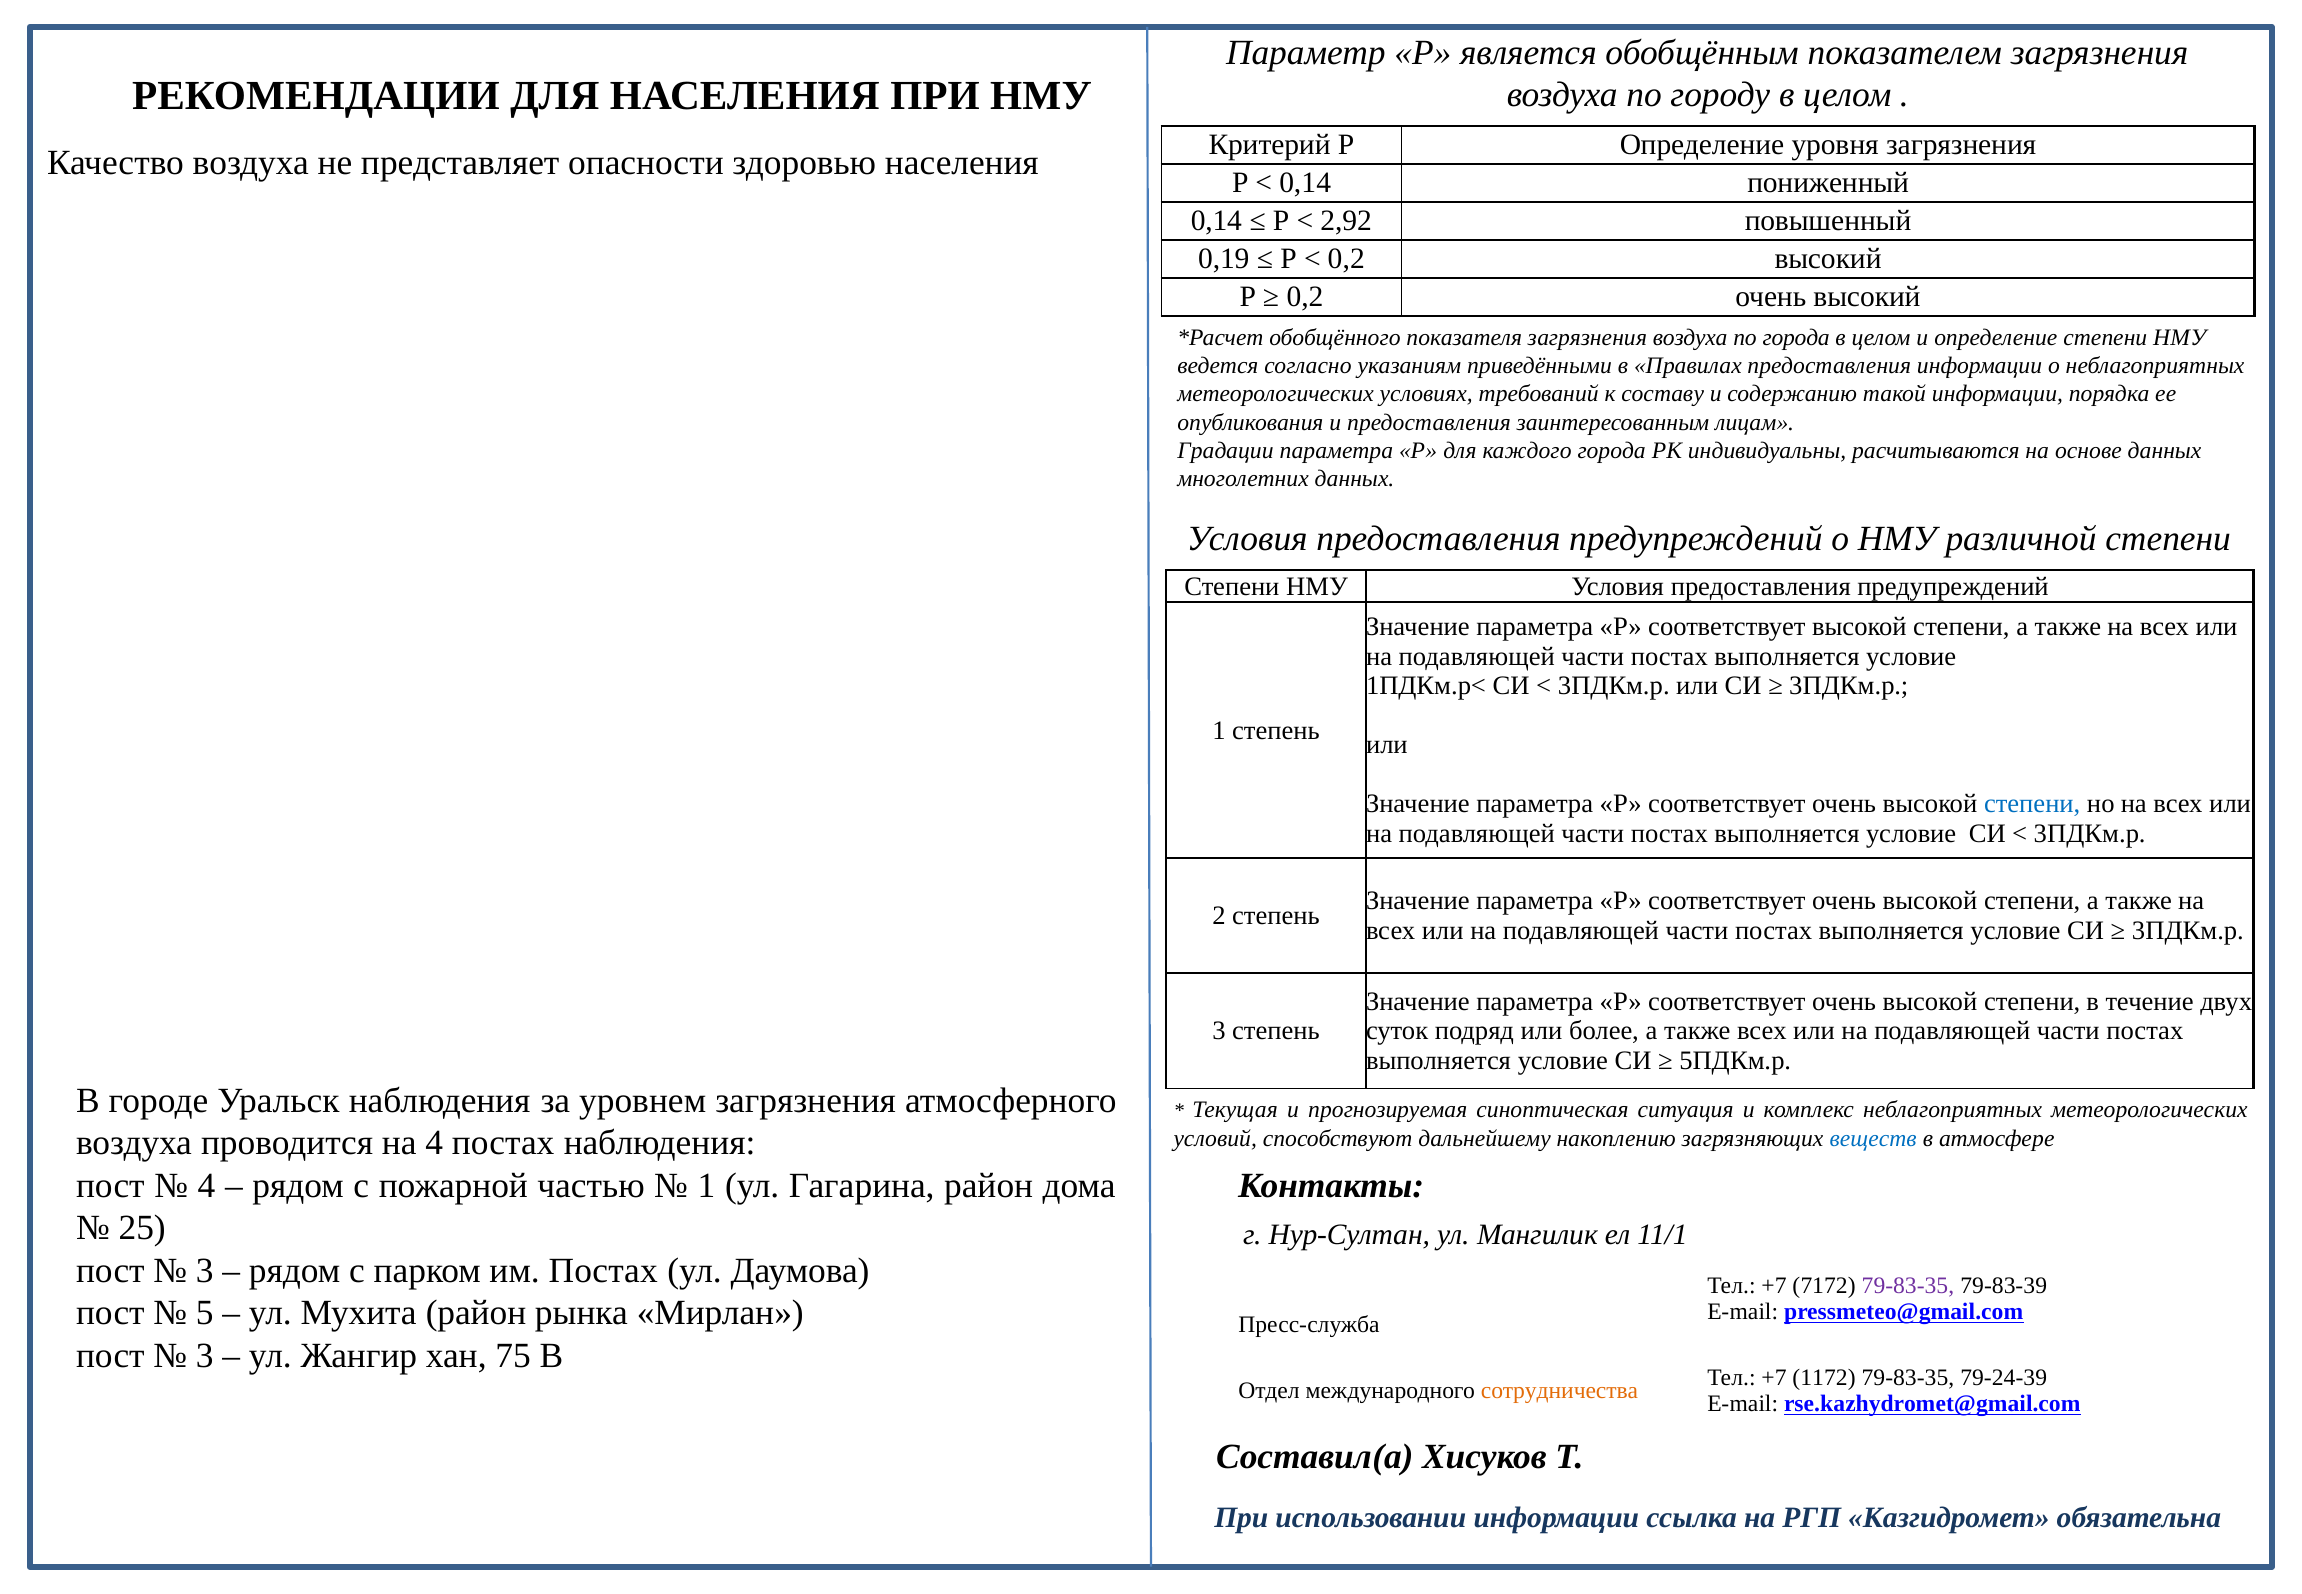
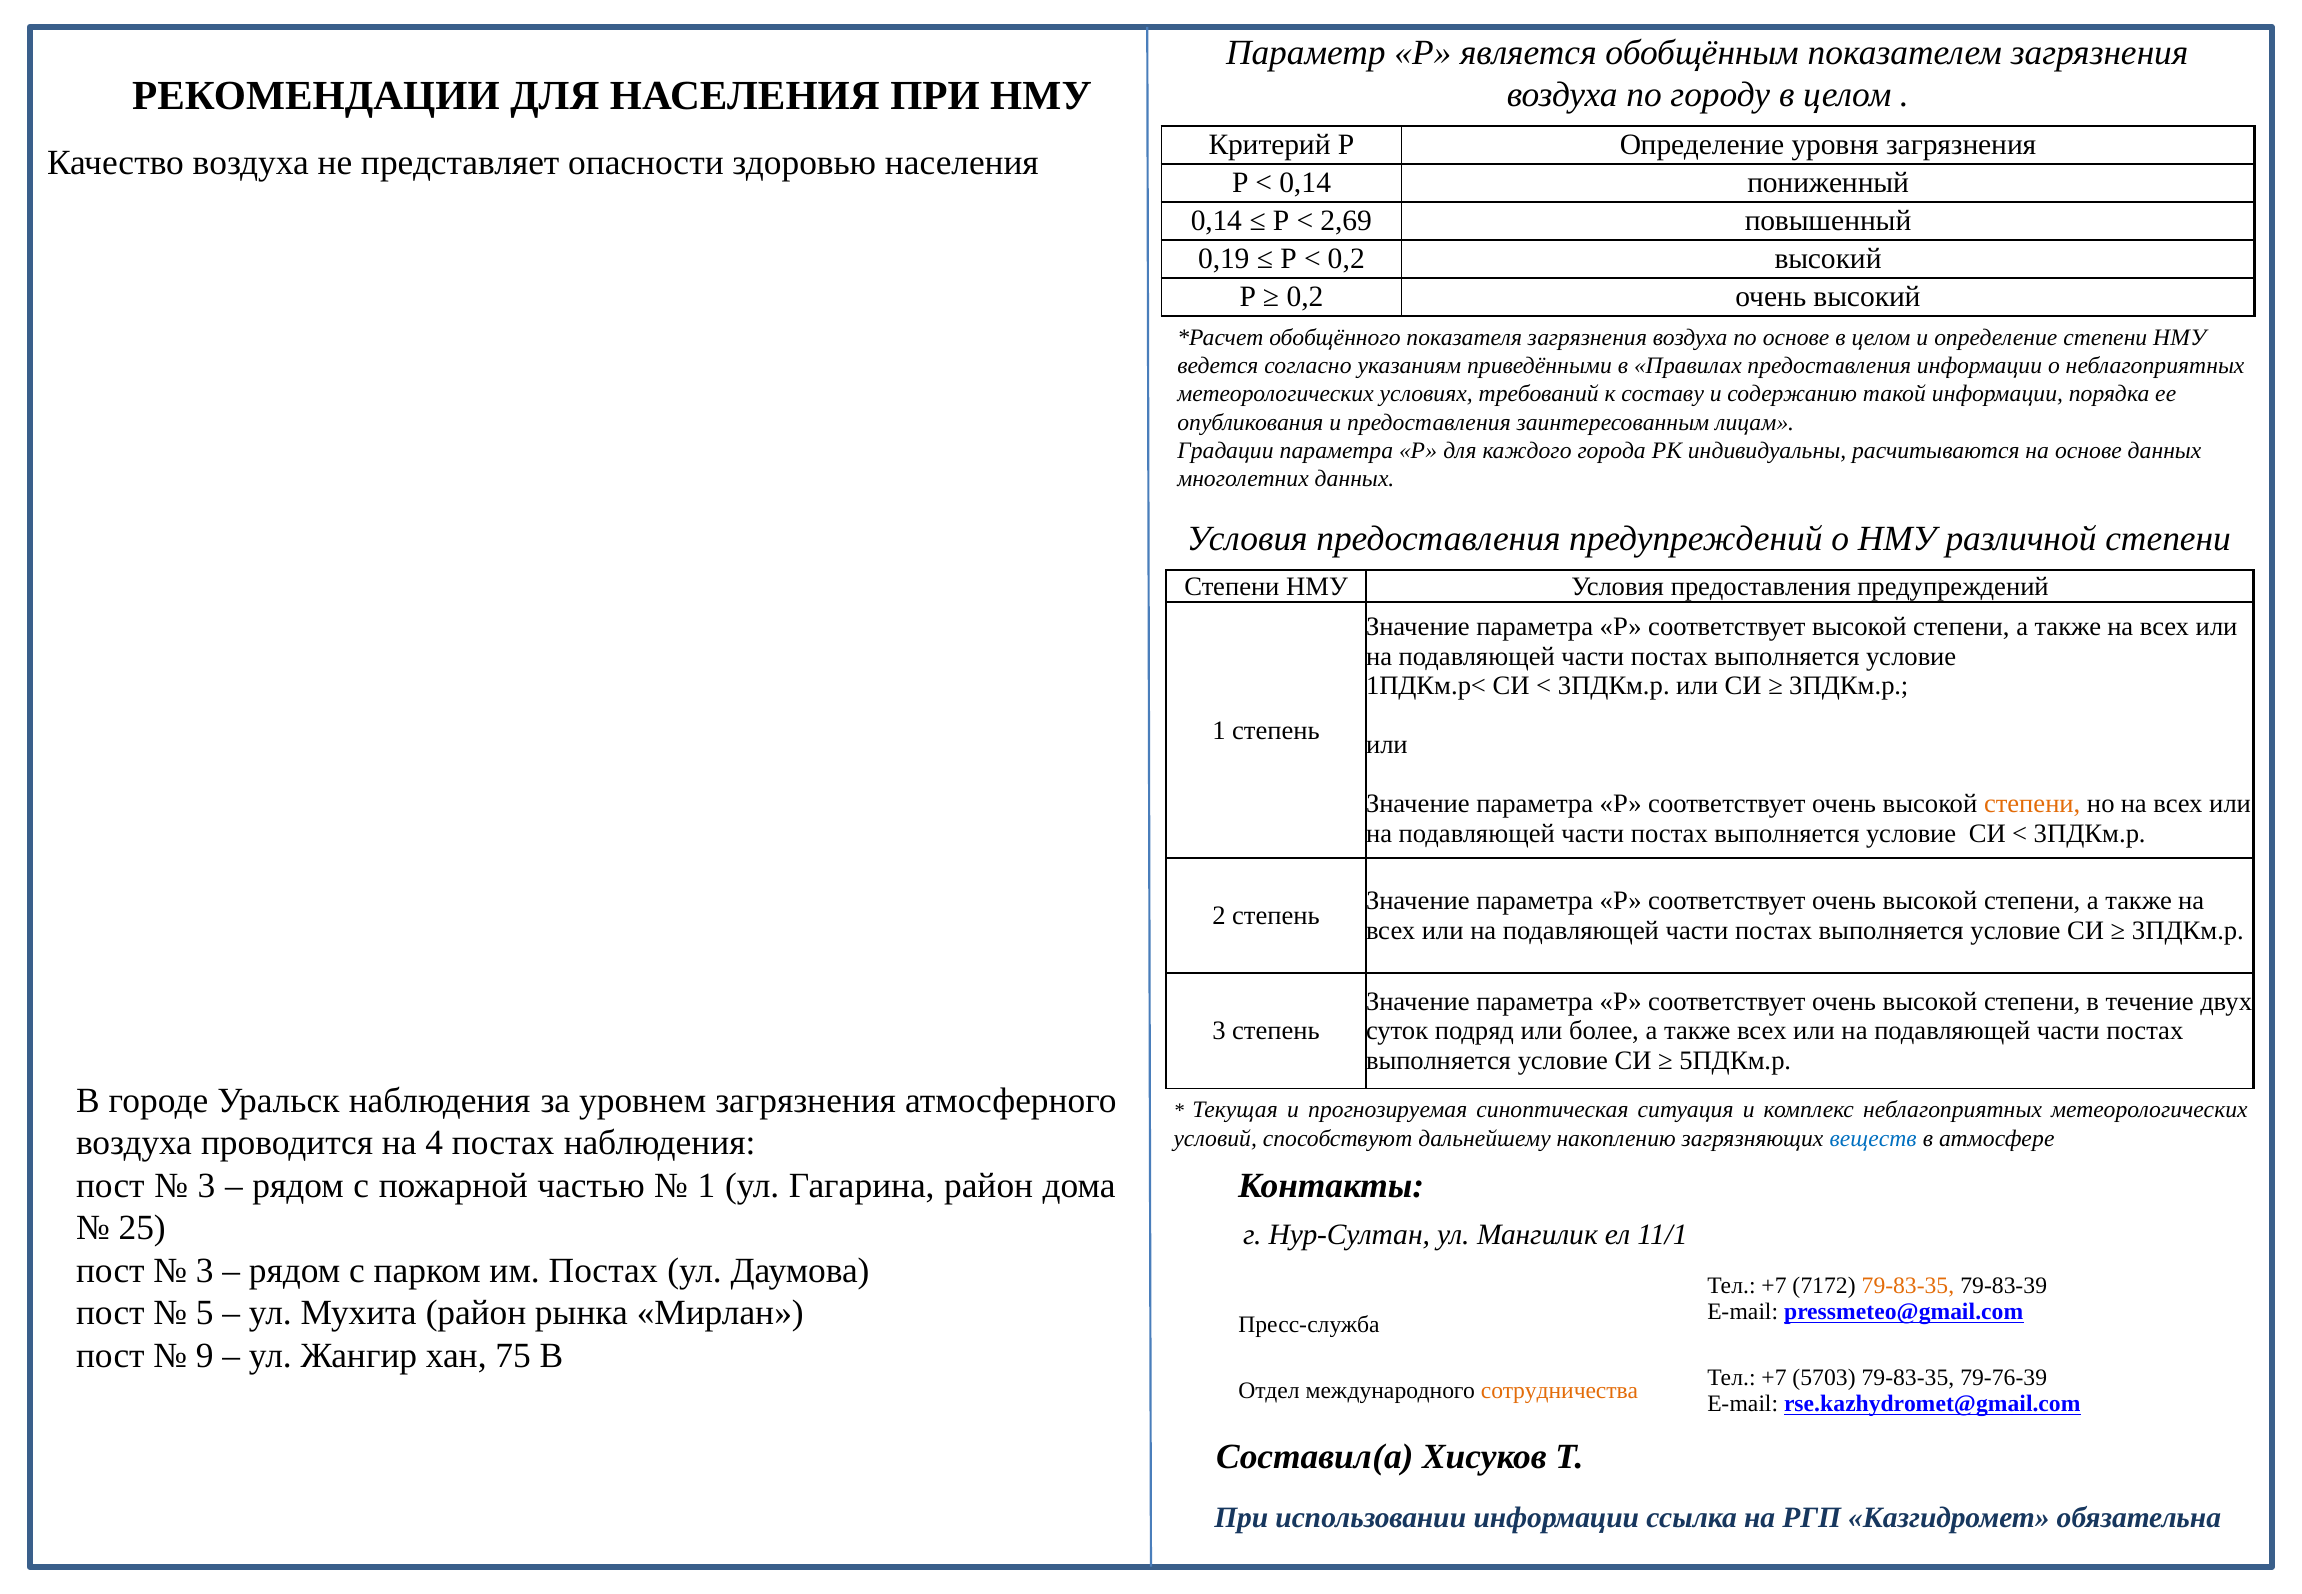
2,92: 2,92 -> 2,69 (1346, 221)
по города: города -> основе (1796, 337)
степени colour: blue -> orange (2032, 804)
4: 4 -> 3 (207, 1185)
79-83-35 colour: purple -> orange (1908, 1285)
3: 3 -> 9 (205, 1355)
1172: 1172 -> 5703 (1824, 1377)
79-24-39: 79-24-39 -> 79-76-39 (2004, 1377)
